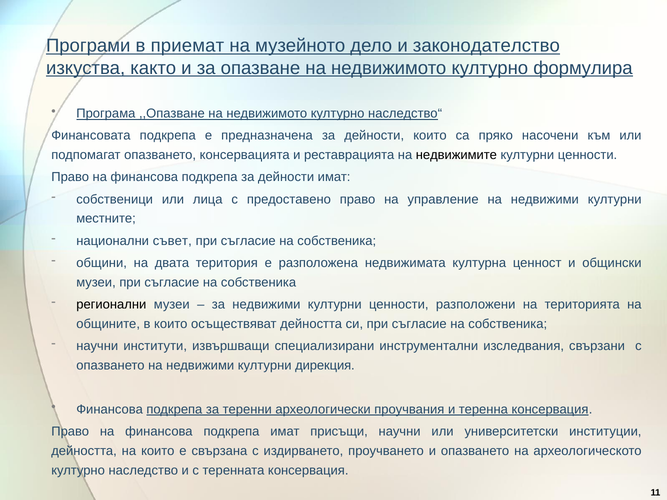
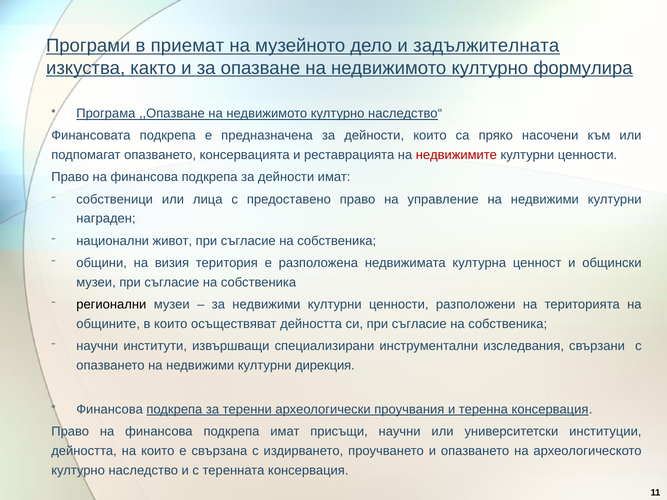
законодателство: законодателство -> задължителната (486, 46)
недвижимите colour: black -> red (456, 155)
местните: местните -> награден (106, 219)
съвет: съвет -> живот (172, 241)
двата: двата -> визия (172, 263)
